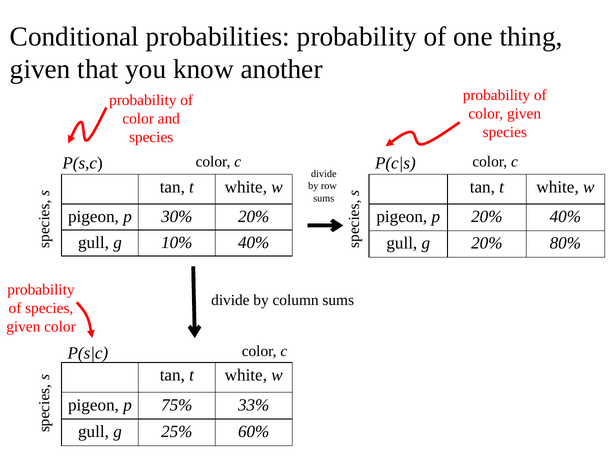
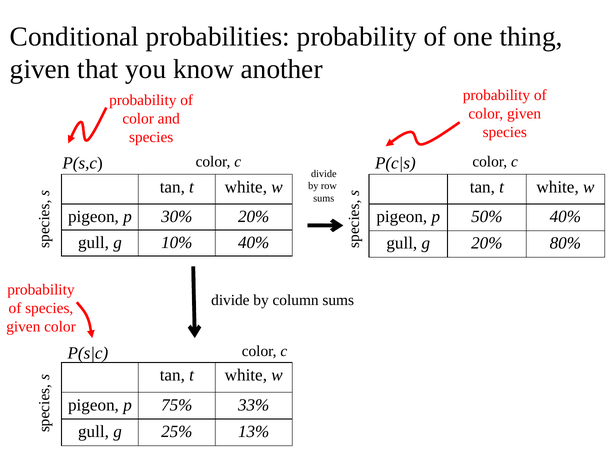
p 20%: 20% -> 50% (487, 217)
60%: 60% -> 13% (254, 432)
